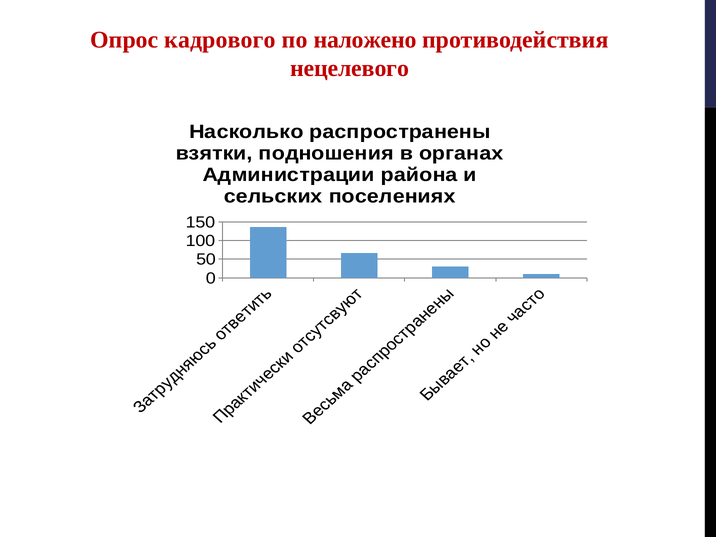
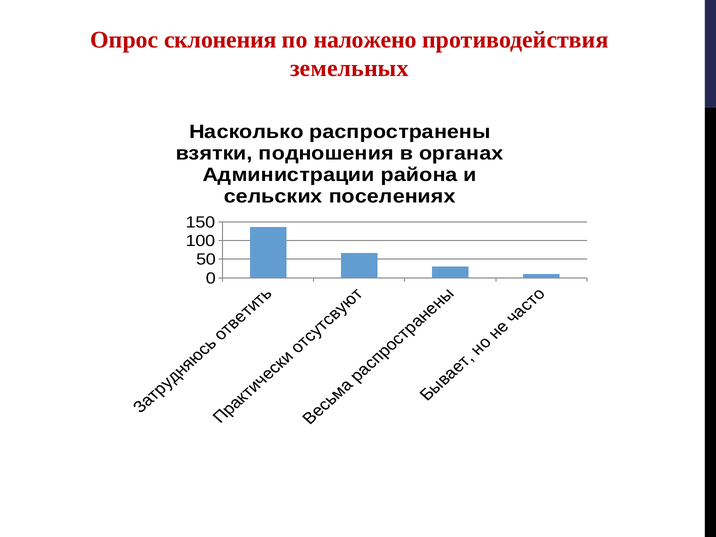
кадрового: кадрового -> склонения (220, 40)
нецелевого: нецелевого -> земельных (349, 69)
